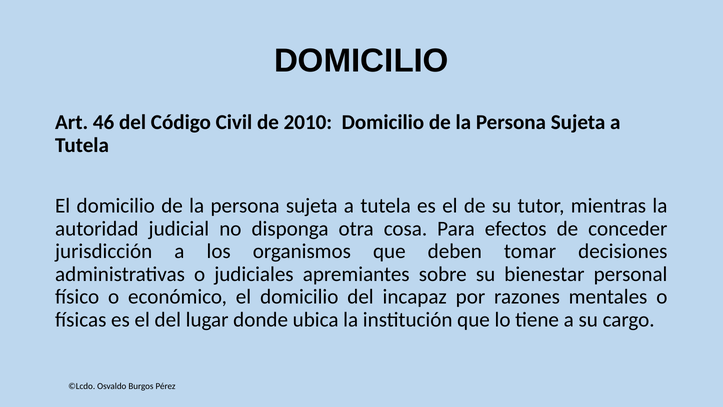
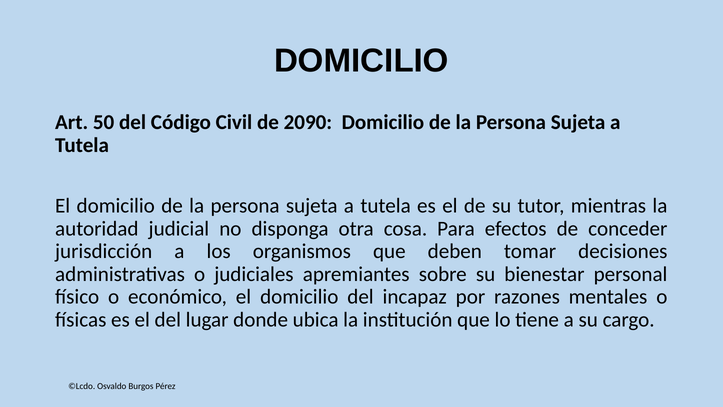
46: 46 -> 50 (104, 122)
2010: 2010 -> 2090 (308, 122)
